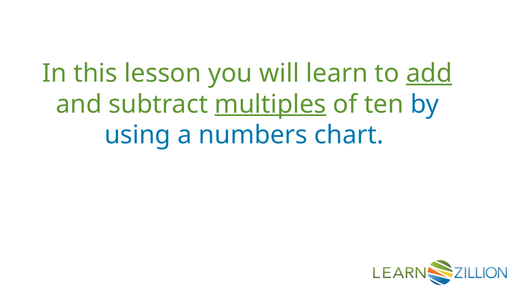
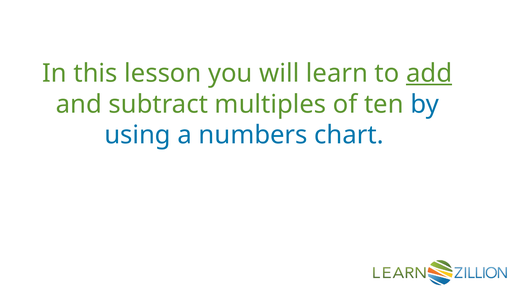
multiples underline: present -> none (270, 104)
